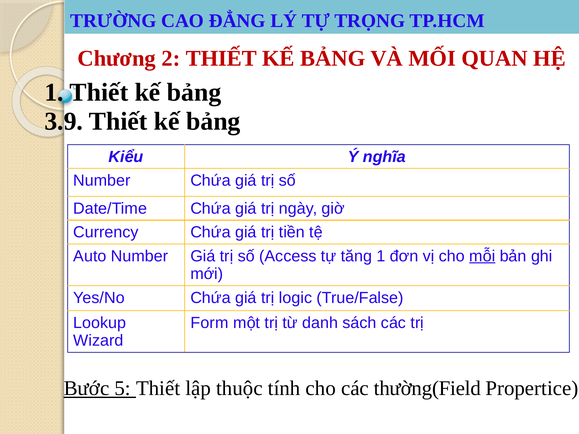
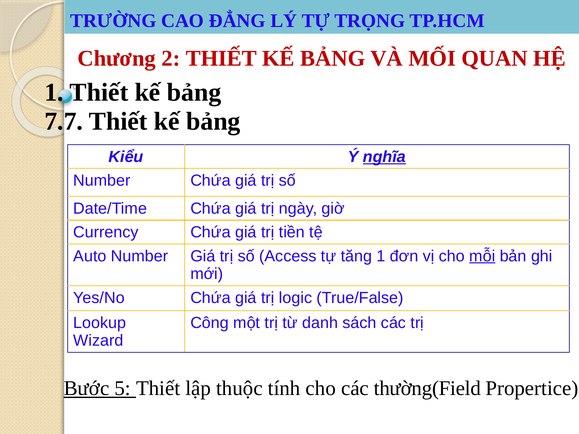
3.9: 3.9 -> 7.7 (64, 121)
nghĩa underline: none -> present (384, 157)
Form: Form -> Công (210, 323)
